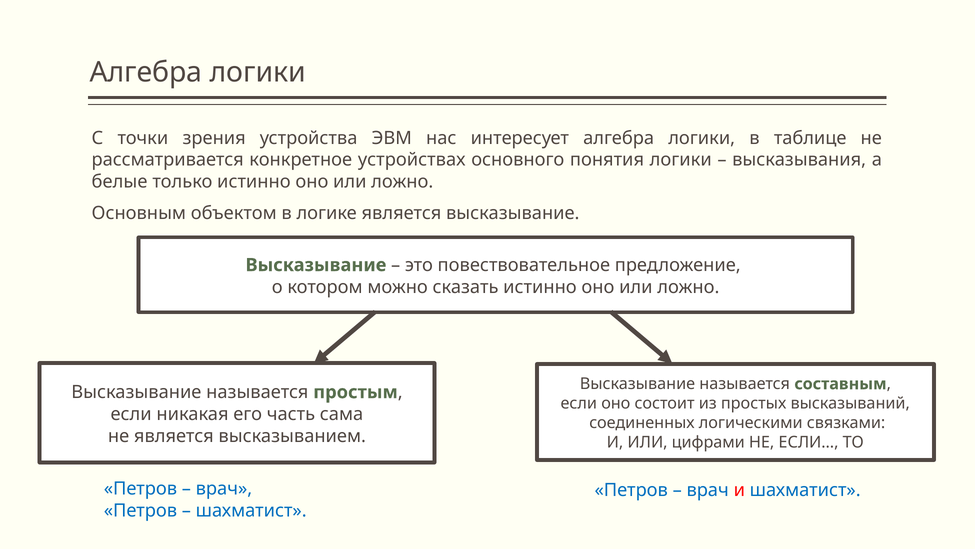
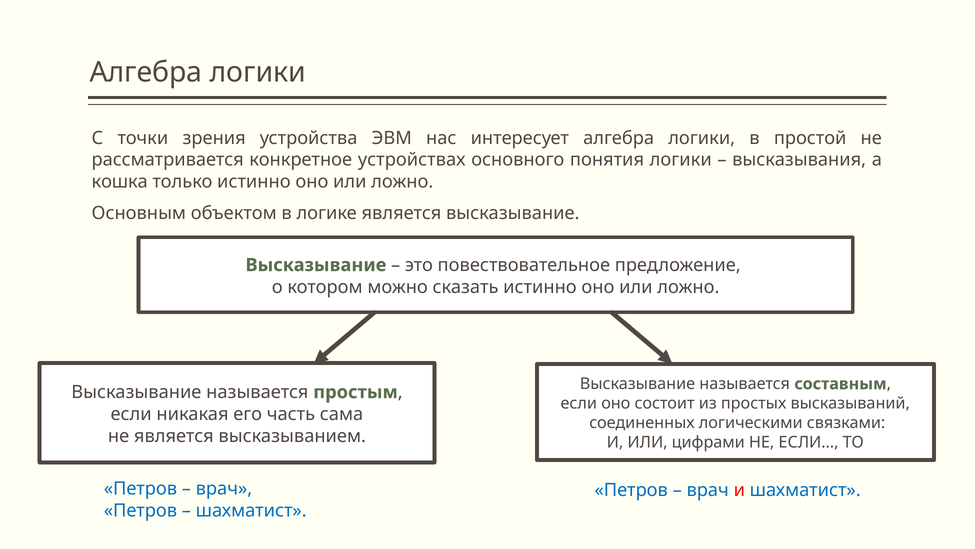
таблице: таблице -> простой (810, 138)
белые: белые -> кошка (120, 182)
